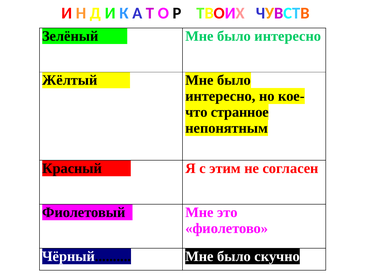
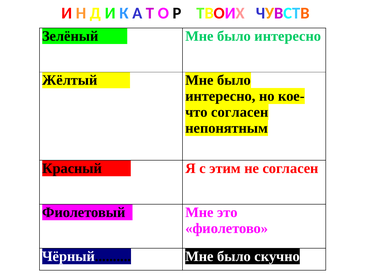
странное: странное -> согласен (240, 112)
